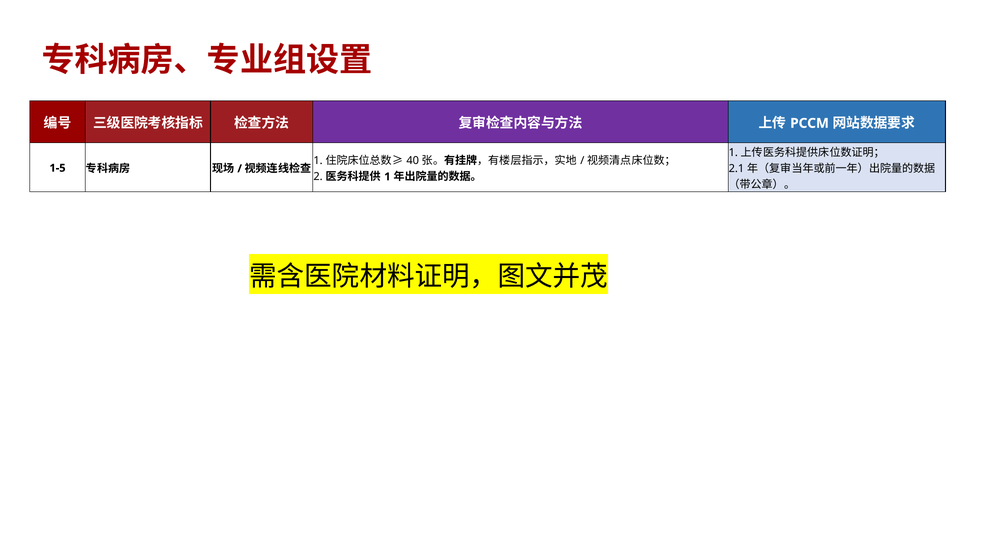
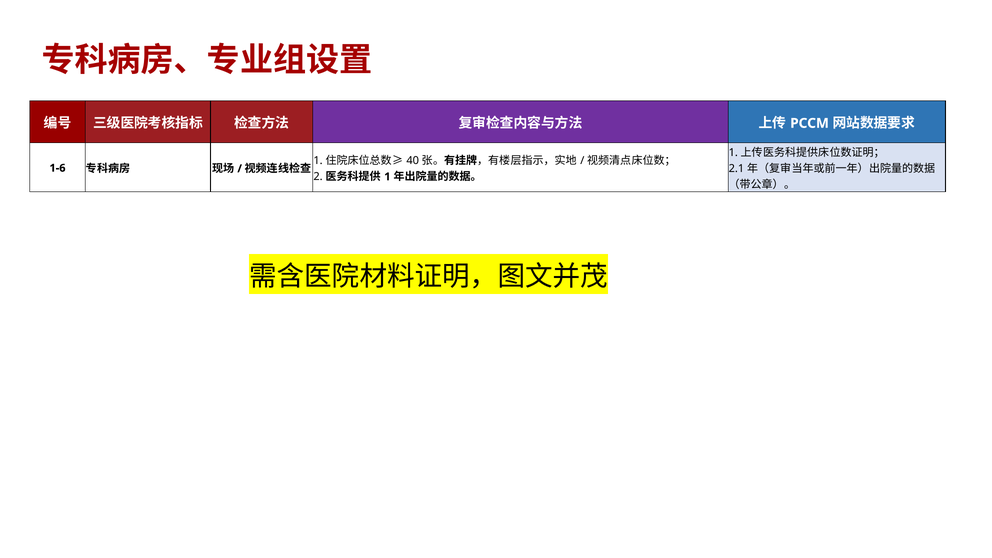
1-5: 1-5 -> 1-6 (58, 168)
